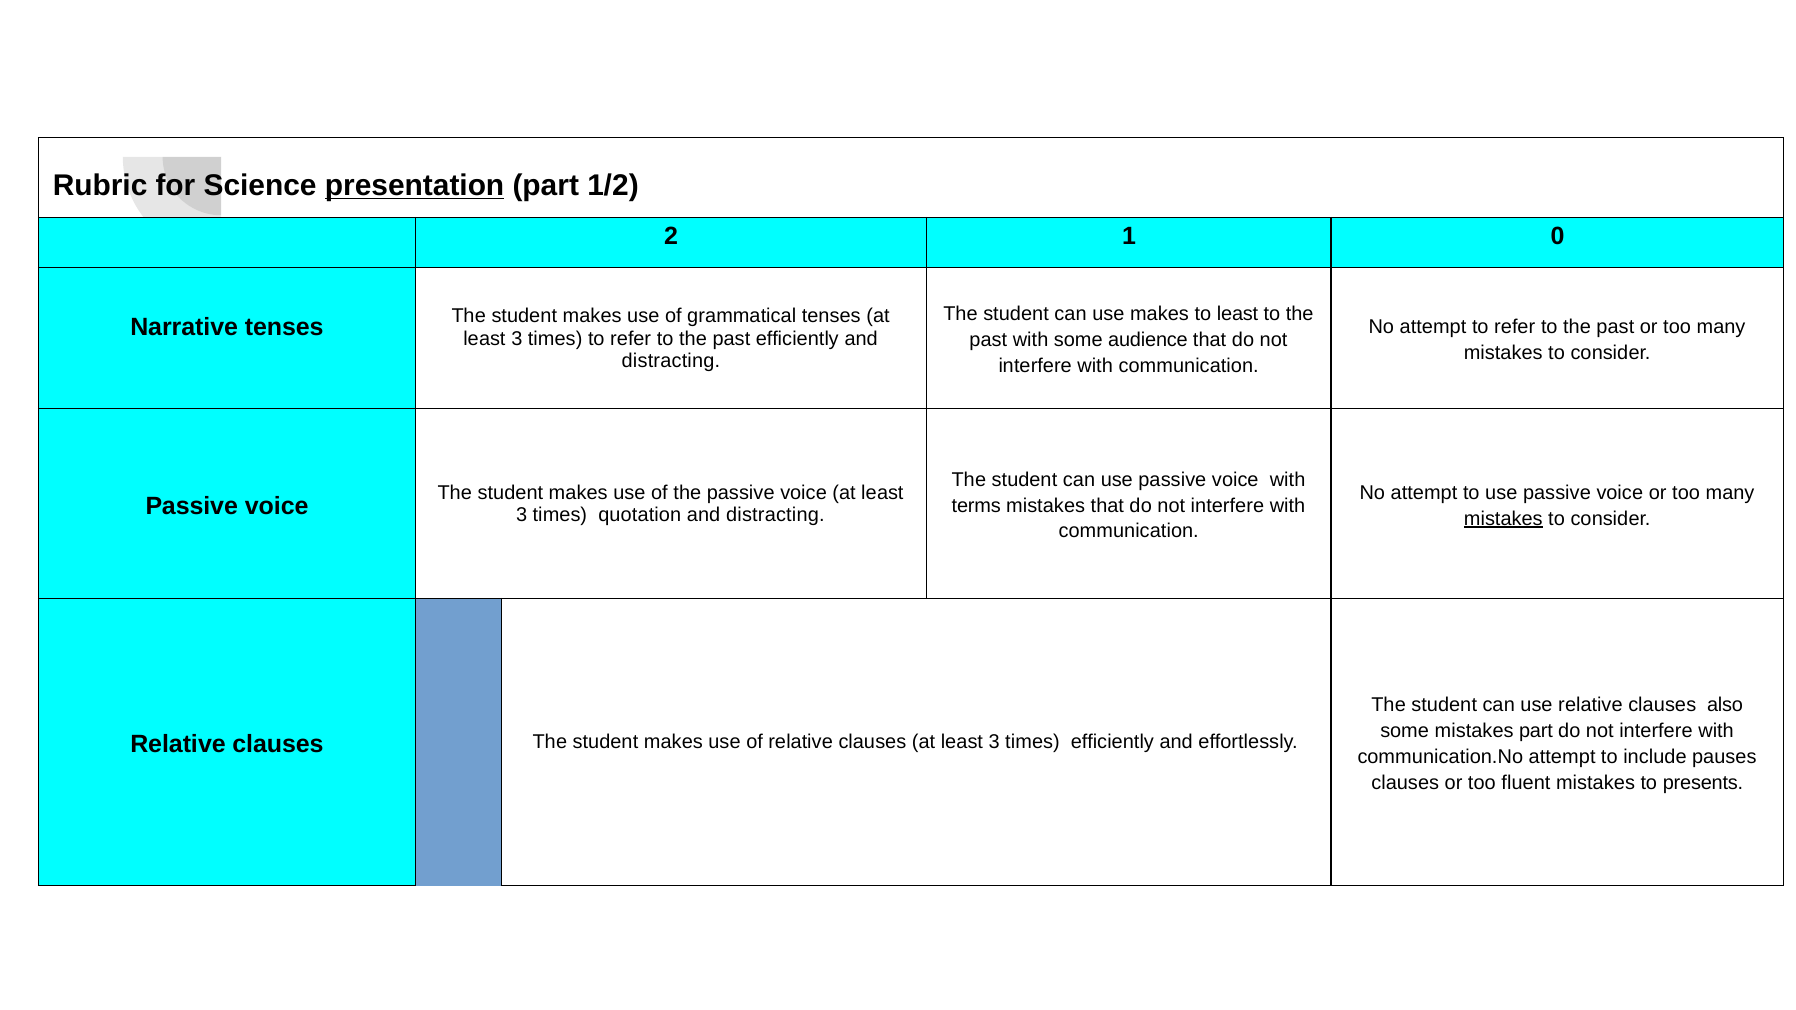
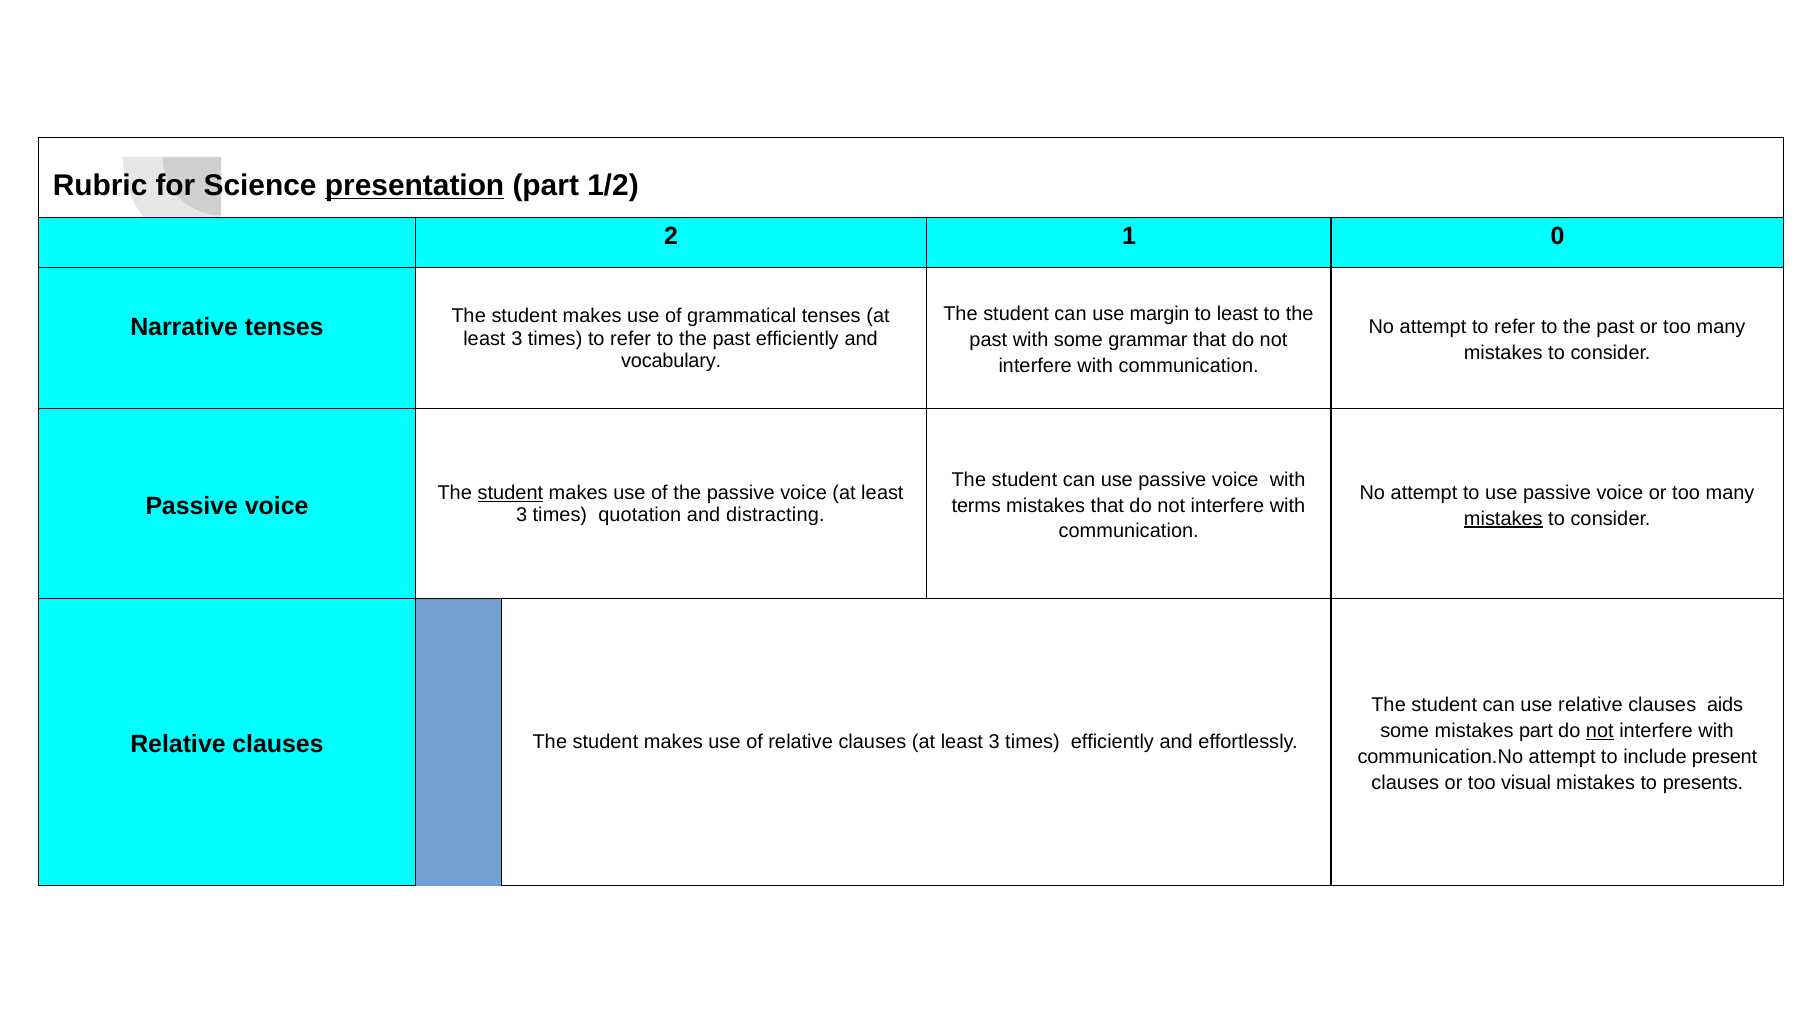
use makes: makes -> margin (1160, 315)
audience: audience -> grammar (1148, 340)
distracting: distracting -> vocabulary (671, 361)
student underline: none -> present (510, 493)
also: also -> aids (1725, 706)
not underline: none -> present (1600, 731)
pauses: pauses -> present (1724, 757)
fluent: fluent -> visual (1526, 783)
